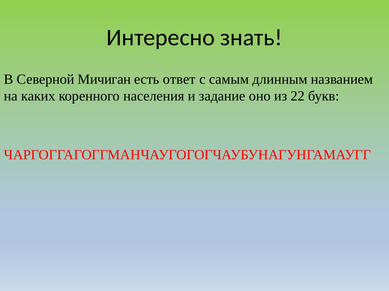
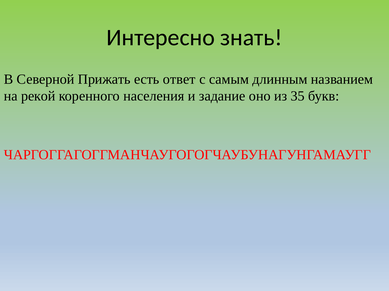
Мичиган: Мичиган -> Прижать (104, 79)
каких: каких -> рекой (38, 96)
22: 22 -> 35 (298, 96)
